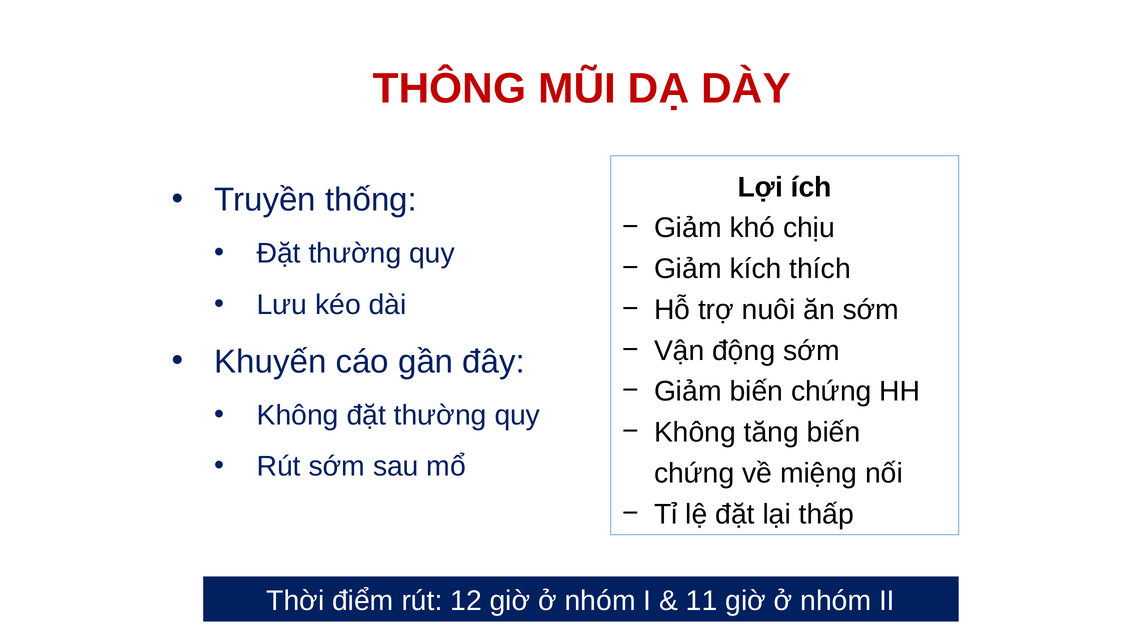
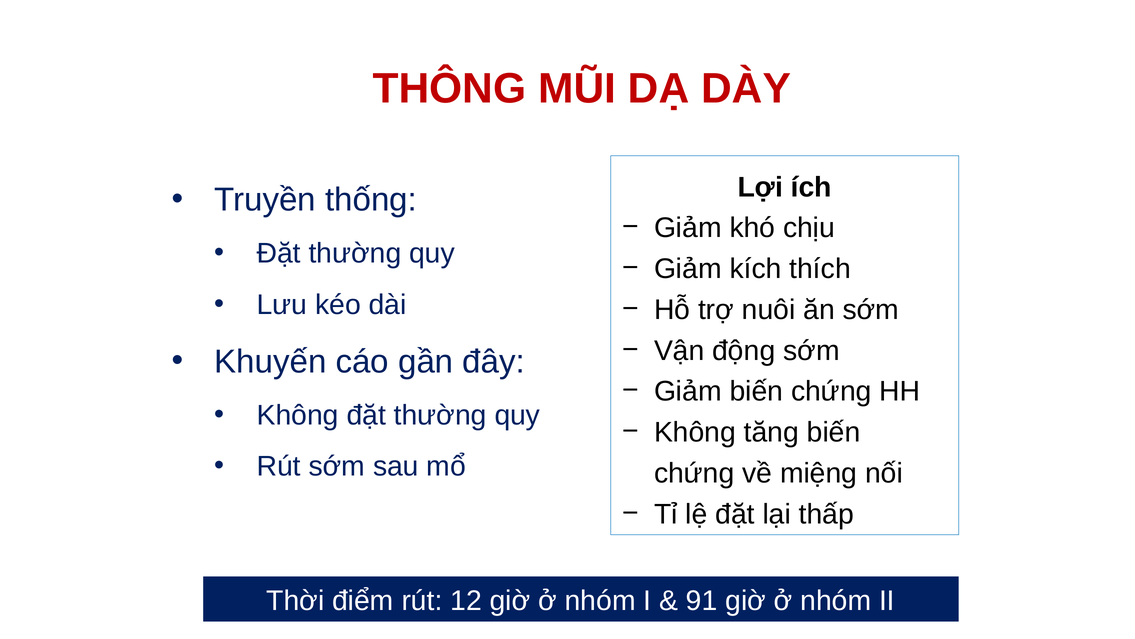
11: 11 -> 91 (702, 600)
